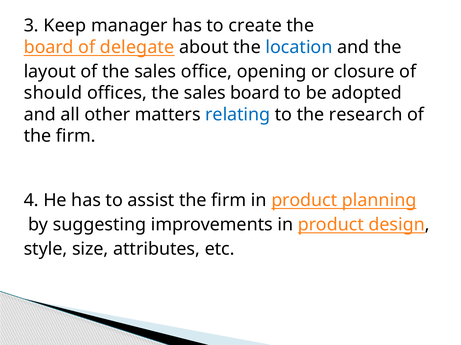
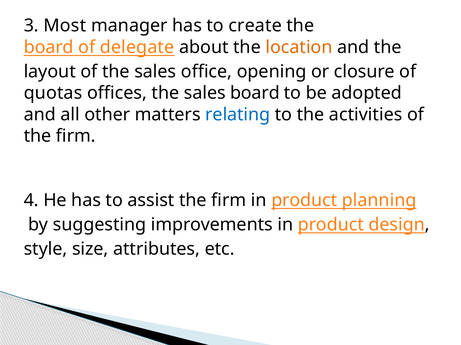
Keep: Keep -> Most (65, 26)
location colour: blue -> orange (299, 47)
should: should -> quotas (53, 93)
research: research -> activities (366, 115)
